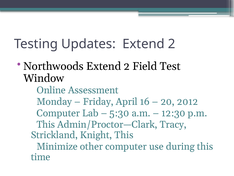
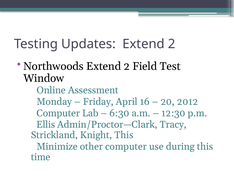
5:30: 5:30 -> 6:30 (119, 113)
This: This -> Ellis (46, 124)
